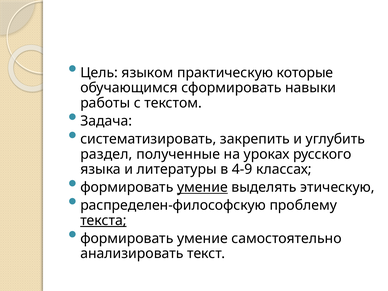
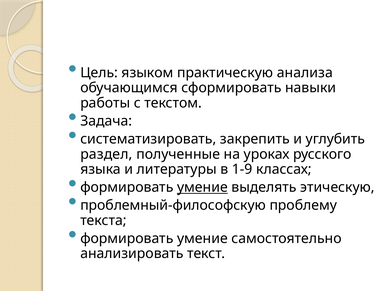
которые: которые -> анализа (305, 73)
4-9: 4-9 -> 1-9 (242, 169)
распределен-философскую: распределен-философскую -> проблемный-философскую (173, 205)
текста underline: present -> none (103, 220)
